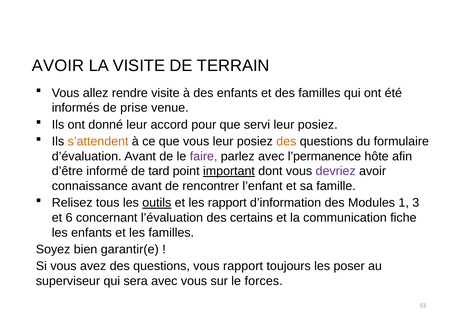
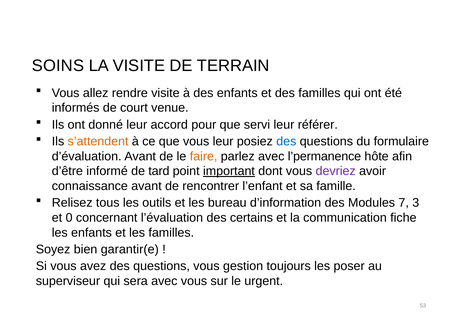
AVOIR: AVOIR -> SOINS (58, 66)
prise: prise -> court (134, 108)
posiez: posiez -> référer (318, 125)
des colour: orange -> blue (286, 141)
faire colour: purple -> orange (204, 156)
outils underline: present -> none (157, 203)
les rapport: rapport -> bureau (227, 203)
1: 1 -> 7 (404, 203)
6: 6 -> 0 (69, 218)
vous rapport: rapport -> gestion (243, 266)
forces: forces -> urgent (264, 281)
